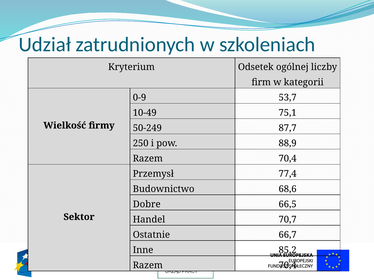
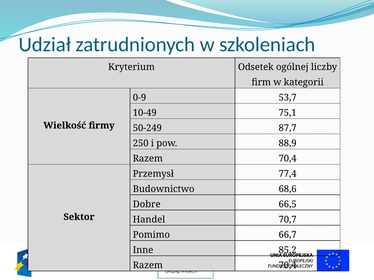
Ostatnie: Ostatnie -> Pomimo (151, 235)
